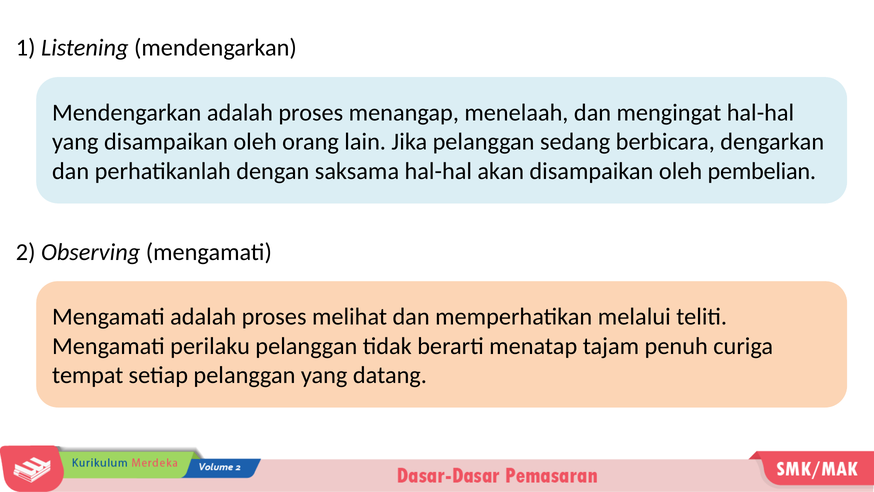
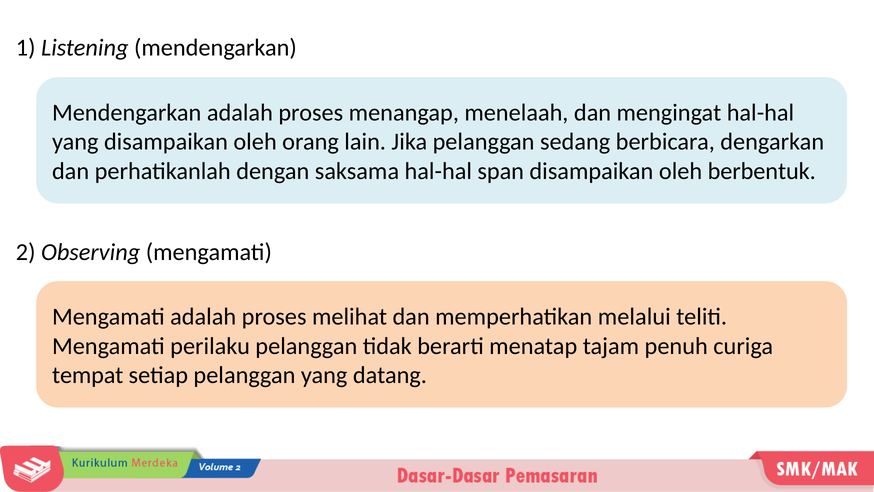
akan: akan -> span (501, 171)
pembelian: pembelian -> berbentuk (762, 171)
